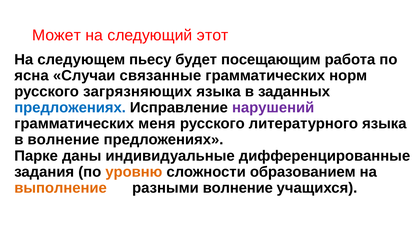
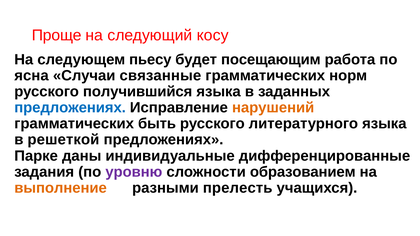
Может: Может -> Проще (57, 35)
этот: этот -> косу (213, 35)
загрязняющих: загрязняющих -> получившийся (138, 92)
нарушений colour: purple -> orange (273, 108)
меня: меня -> быть (157, 124)
в волнение: волнение -> решеткой (63, 140)
уровню colour: orange -> purple (134, 172)
разными волнение: волнение -> прелесть (238, 188)
